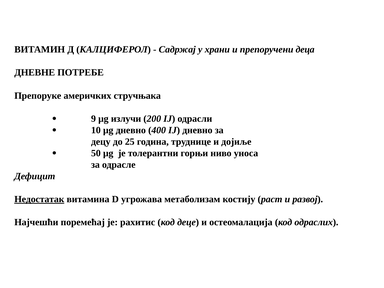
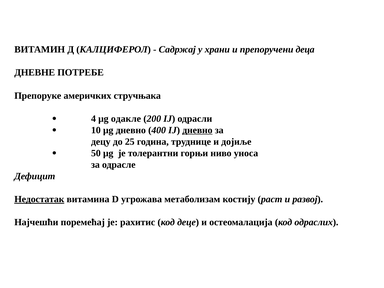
9: 9 -> 4 (94, 119)
излучи: излучи -> одакле (126, 119)
дневно underline: none -> present (197, 130)
